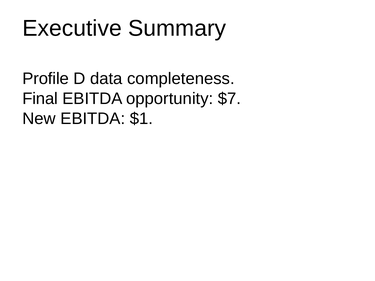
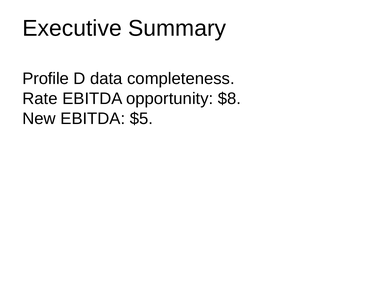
Final: Final -> Rate (40, 99)
$7: $7 -> $8 (229, 99)
$1: $1 -> $5 (141, 119)
